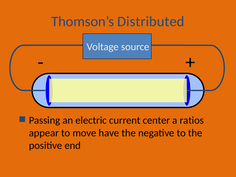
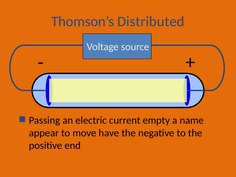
center: center -> empty (156, 120)
ratios: ratios -> name (192, 120)
